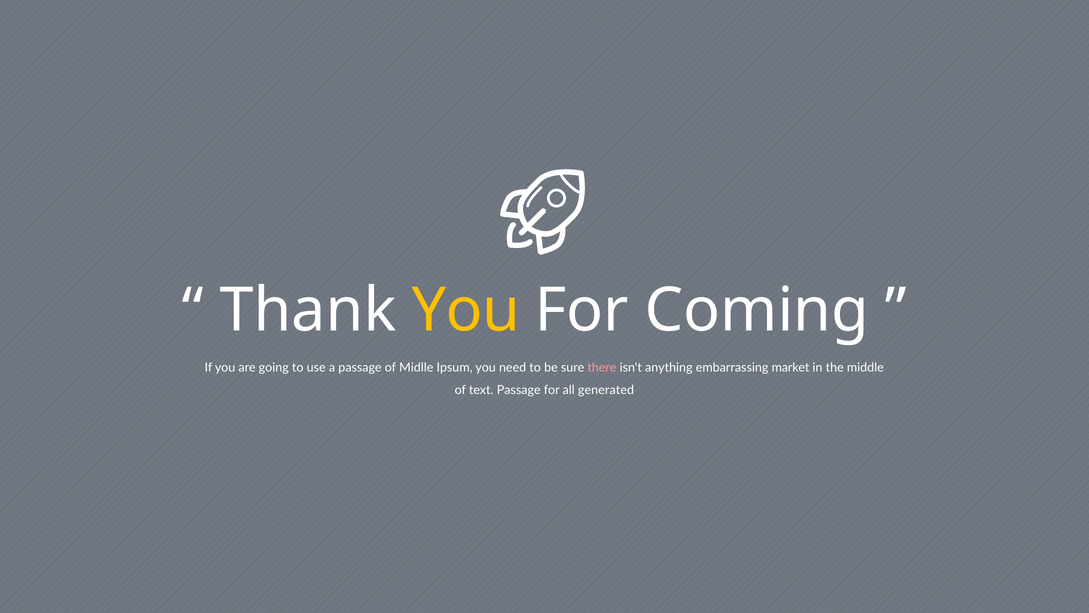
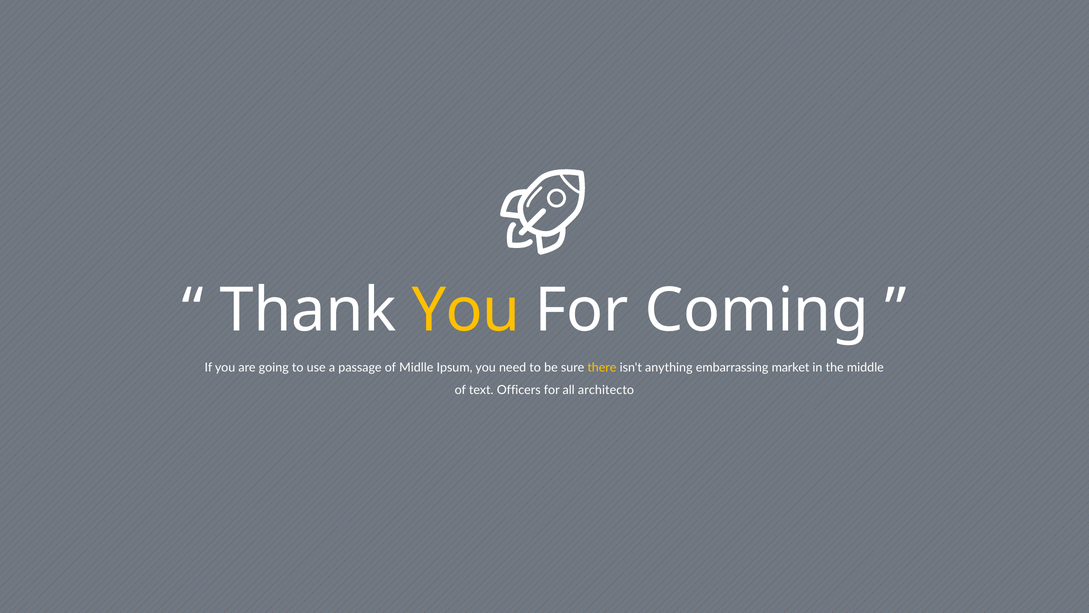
there colour: pink -> yellow (602, 367)
text Passage: Passage -> Officers (519, 390)
generated: generated -> architecto (606, 390)
